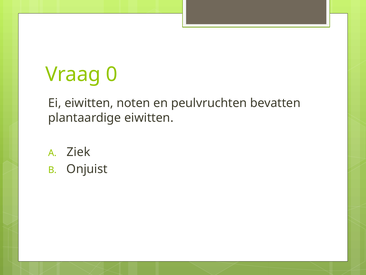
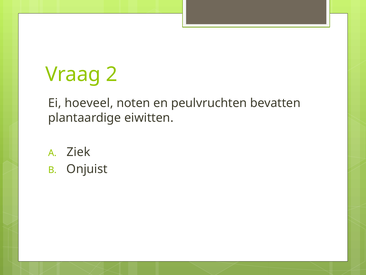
0: 0 -> 2 (112, 74)
Ei eiwitten: eiwitten -> hoeveel (89, 103)
